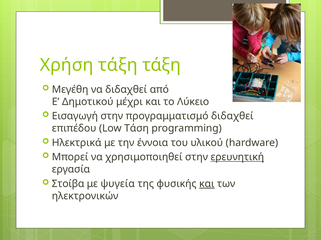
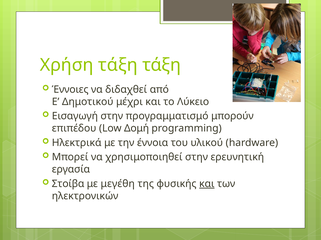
Μεγέθη: Μεγέθη -> Έννοιες (70, 90)
προγραμματισμό διδαχθεί: διδαχθεί -> μπορούν (232, 116)
Τάση: Τάση -> Δομή (137, 129)
ερευνητική underline: present -> none (237, 158)
ψυγεία: ψυγεία -> μεγέθη (118, 184)
